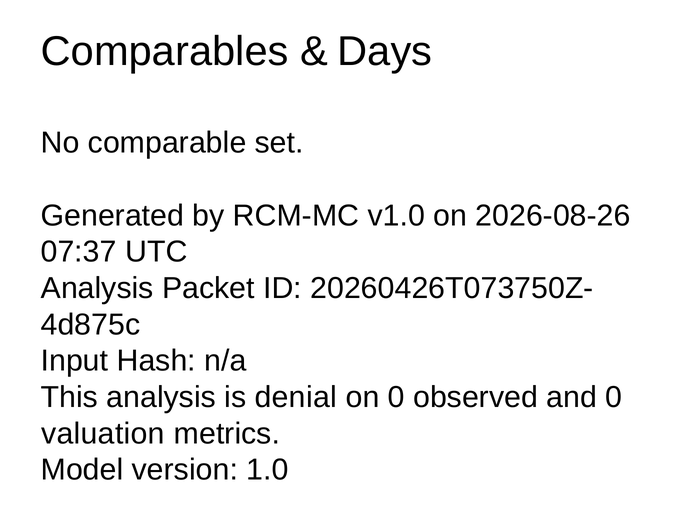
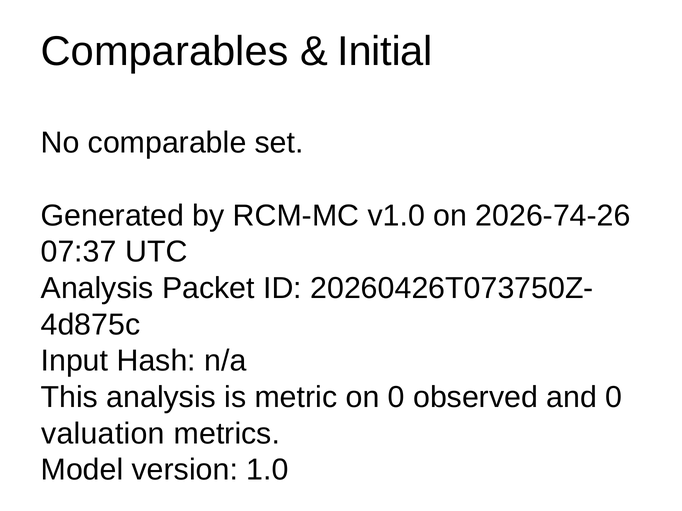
Days: Days -> Initial (385, 52)
2026-08-26: 2026-08-26 -> 2026-74-26 (553, 216)
denial: denial -> metric (296, 398)
